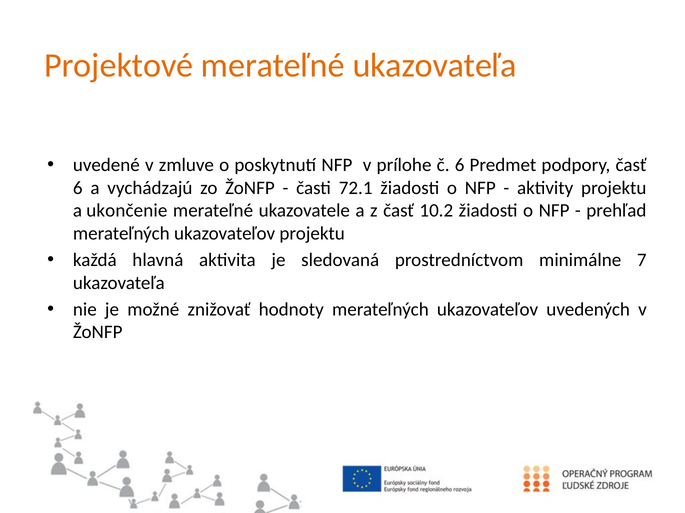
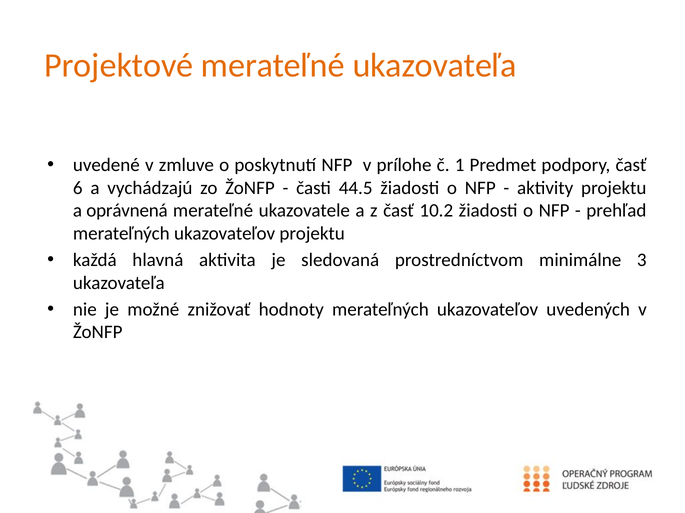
č 6: 6 -> 1 (460, 165)
72.1: 72.1 -> 44.5 (356, 188)
ukončenie: ukončenie -> oprávnená (127, 211)
7: 7 -> 3 (642, 260)
